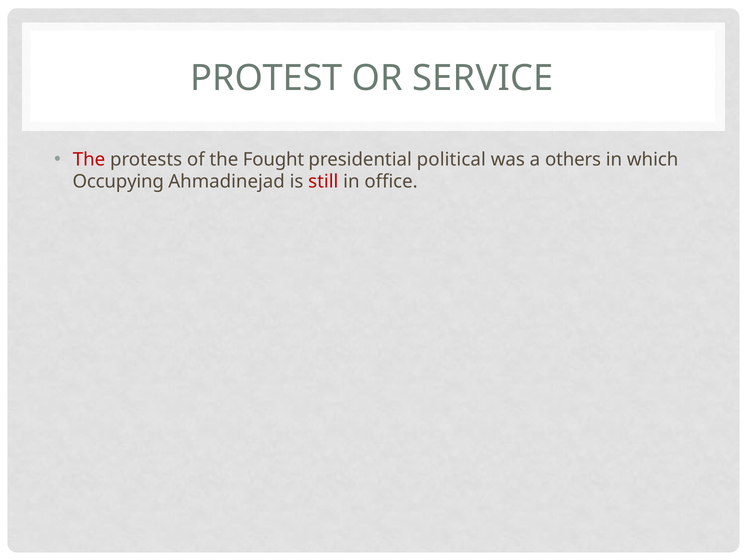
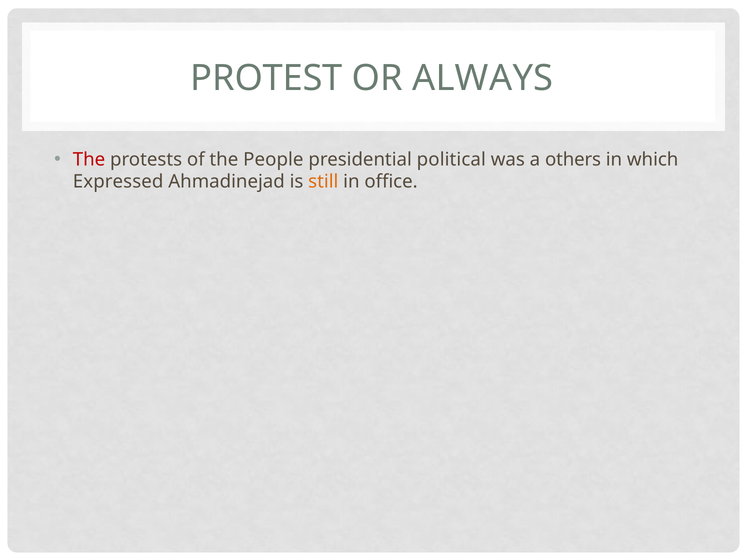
SERVICE: SERVICE -> ALWAYS (483, 78)
Fought: Fought -> People (273, 159)
Occupying: Occupying -> Expressed (118, 182)
still colour: red -> orange (323, 182)
